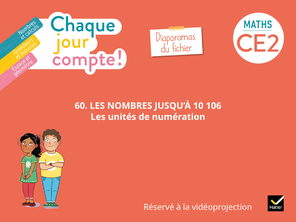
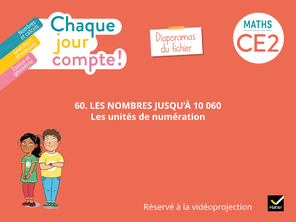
106: 106 -> 060 (214, 106)
